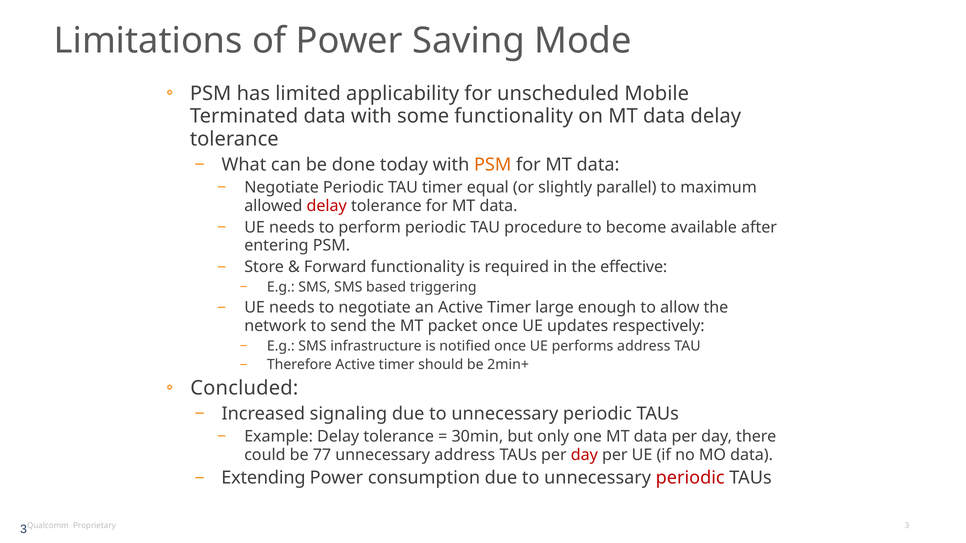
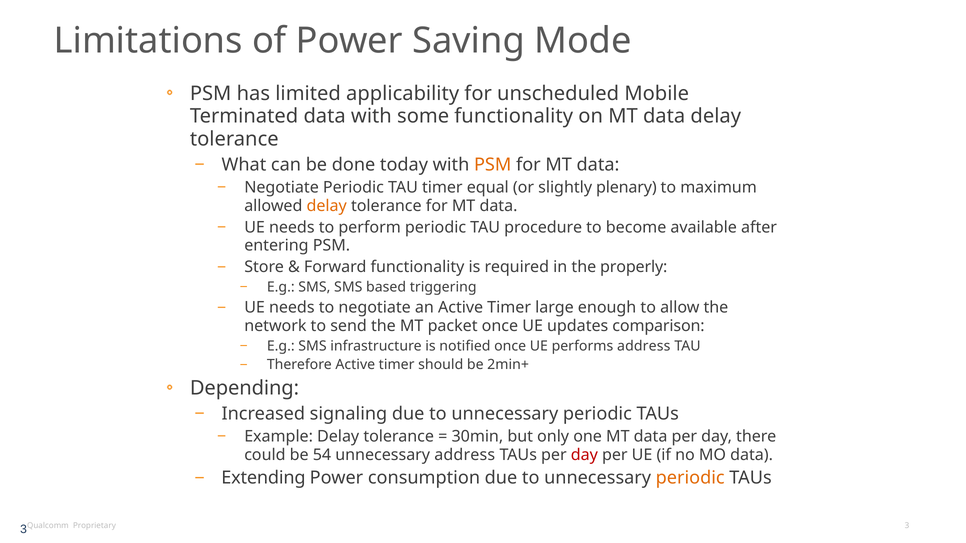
parallel: parallel -> plenary (626, 188)
delay colour: red -> orange (327, 206)
effective: effective -> properly (634, 267)
respectively: respectively -> comparison (659, 326)
Concluded: Concluded -> Depending (244, 389)
77: 77 -> 54 (322, 455)
periodic colour: red -> orange (690, 478)
